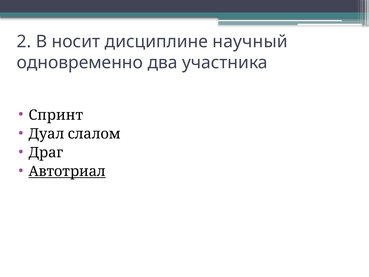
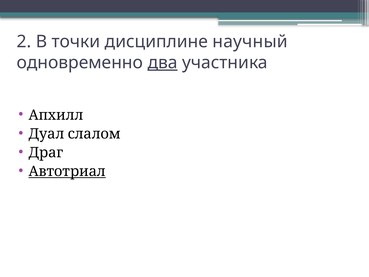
носит: носит -> точки (76, 42)
два underline: none -> present (163, 63)
Спринт: Спринт -> Апхилл (56, 115)
